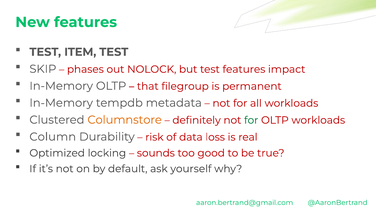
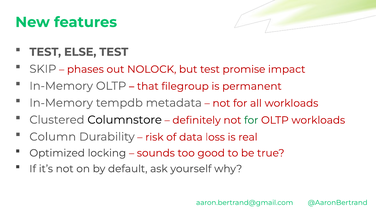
ITEM: ITEM -> ELSE (80, 52)
test features: features -> promise (244, 69)
Columnstore colour: orange -> black (125, 120)
